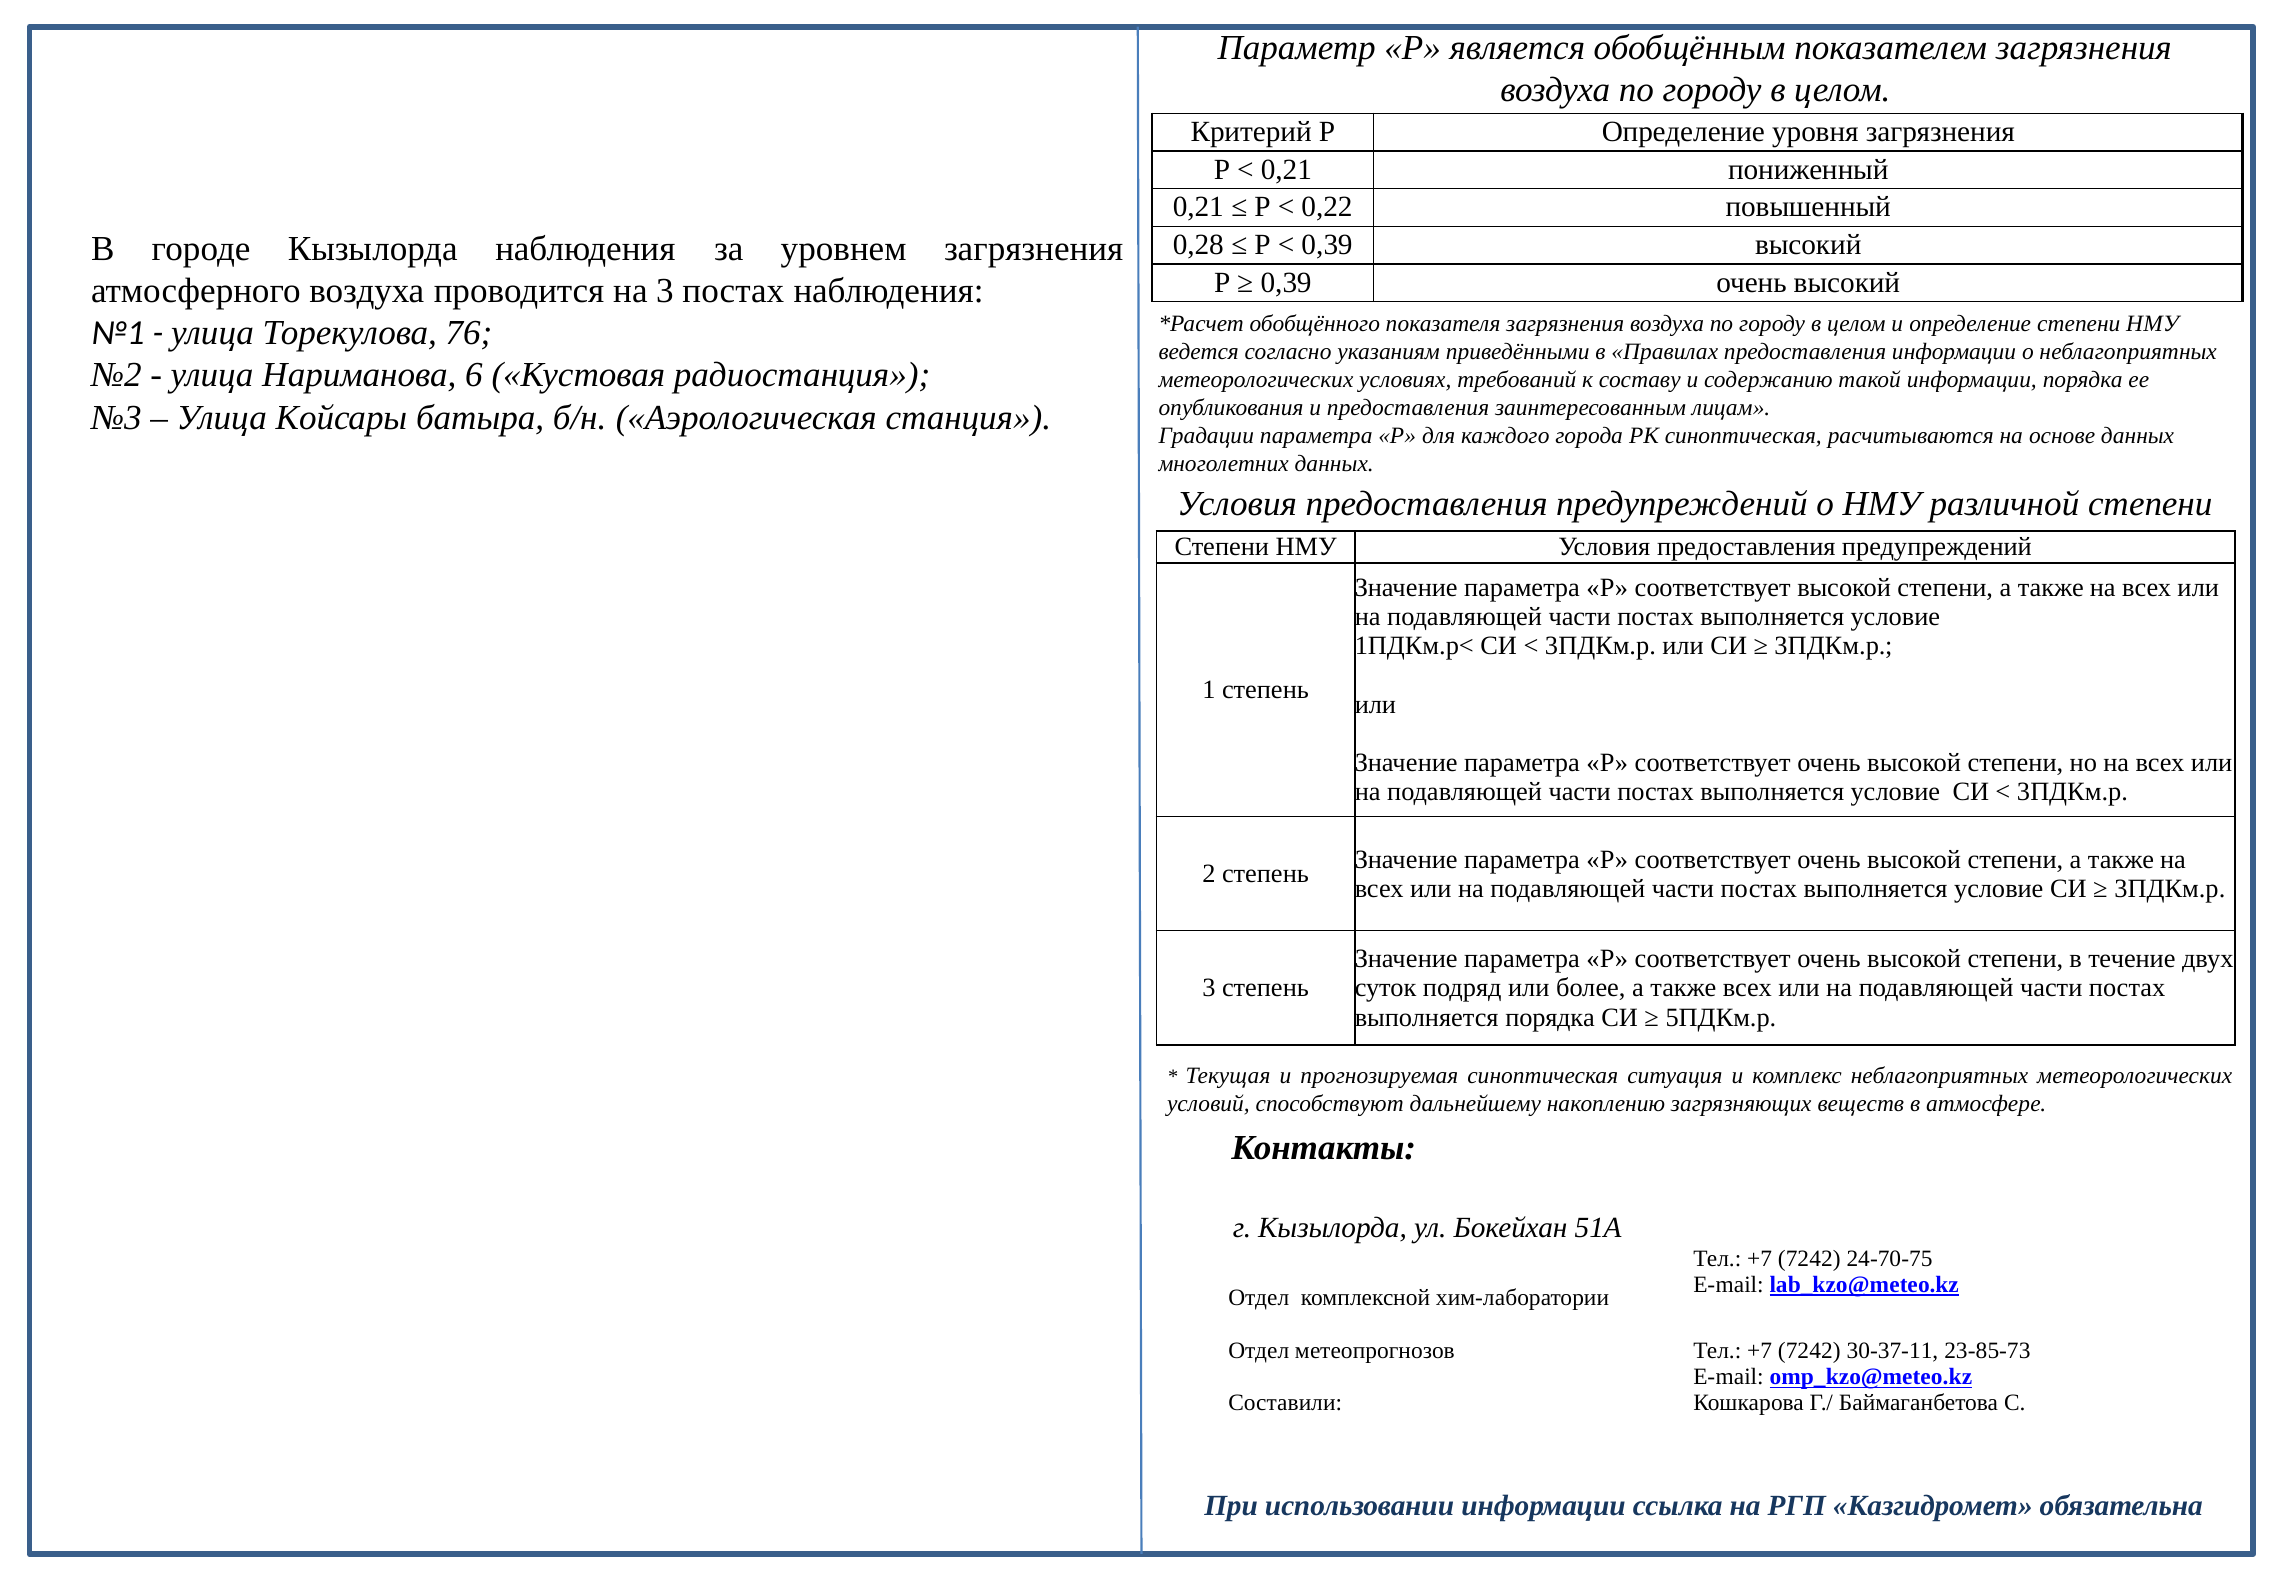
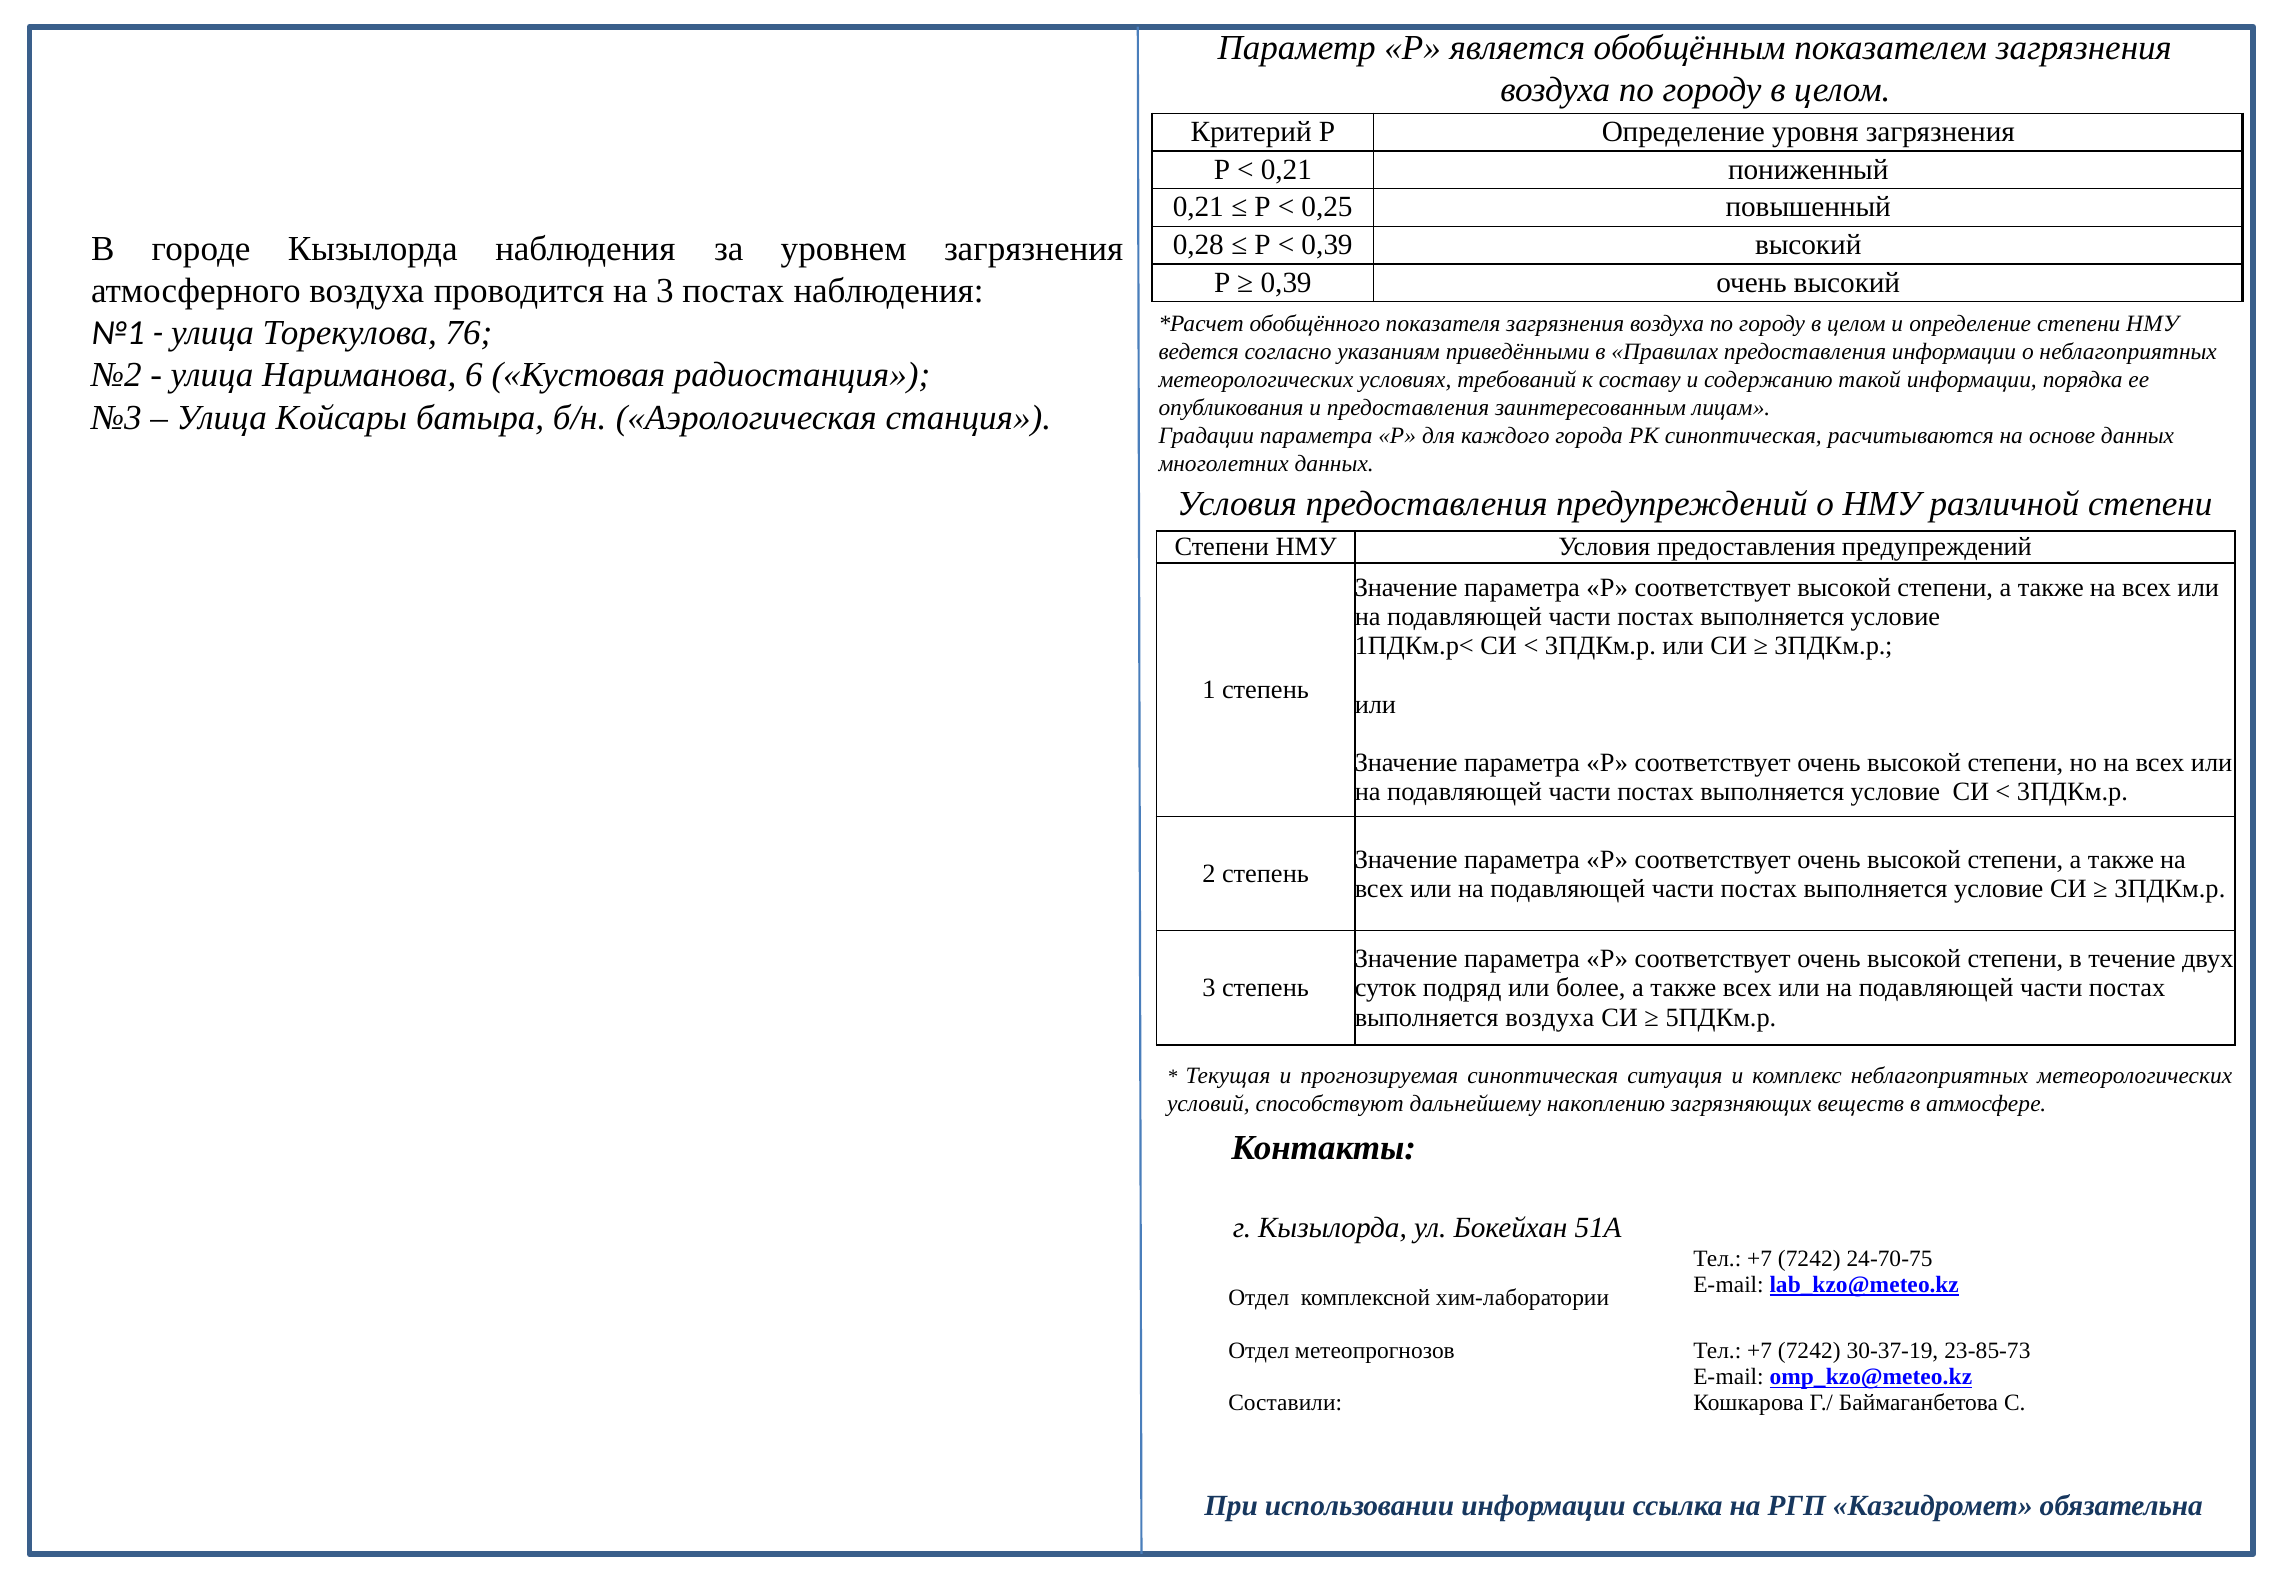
0,22: 0,22 -> 0,25 (1327, 207)
выполняется порядка: порядка -> воздуха (1550, 1017)
30-37-11: 30-37-11 -> 30-37-19 (1892, 1351)
